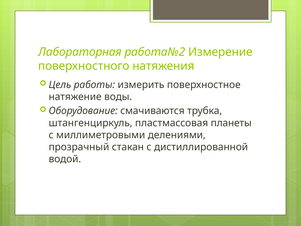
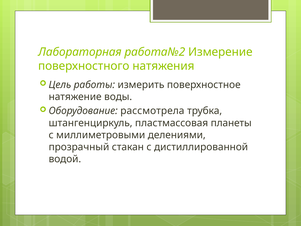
смачиваются: смачиваются -> рассмотрела (152, 111)
